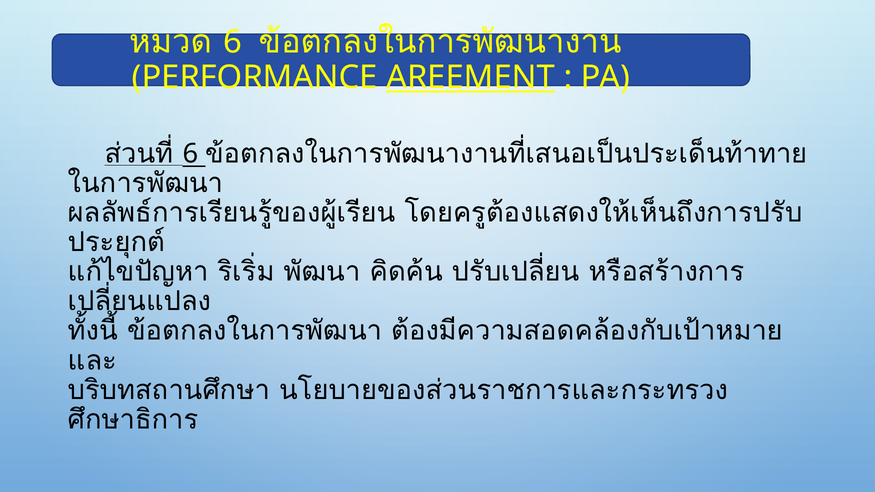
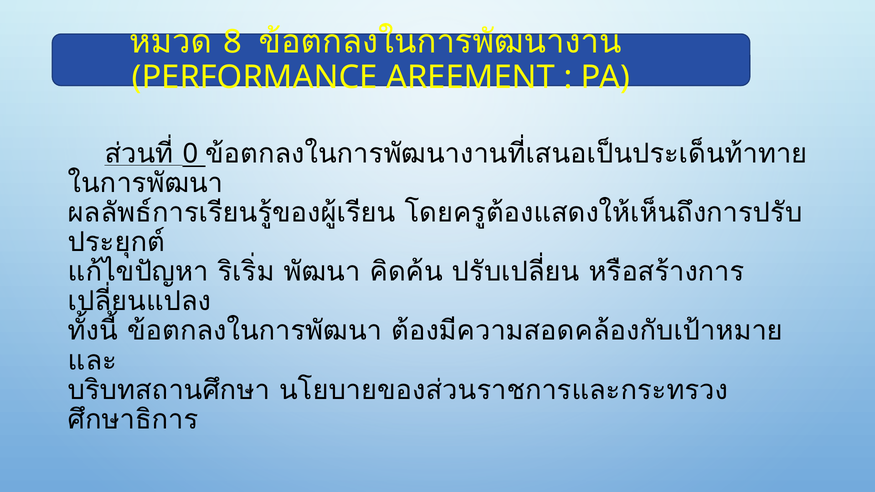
6: 6 -> 8 (233, 42)
AREEMENT underline: present -> none (471, 77)
6: 6 -> 0 (190, 154)
